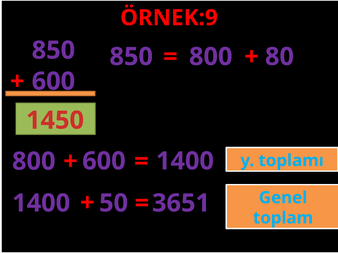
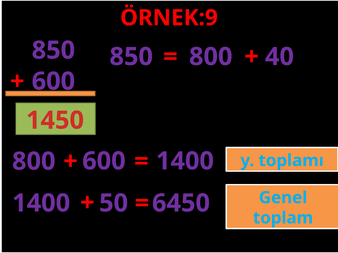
80: 80 -> 40 (279, 57)
3651: 3651 -> 6450 (181, 204)
